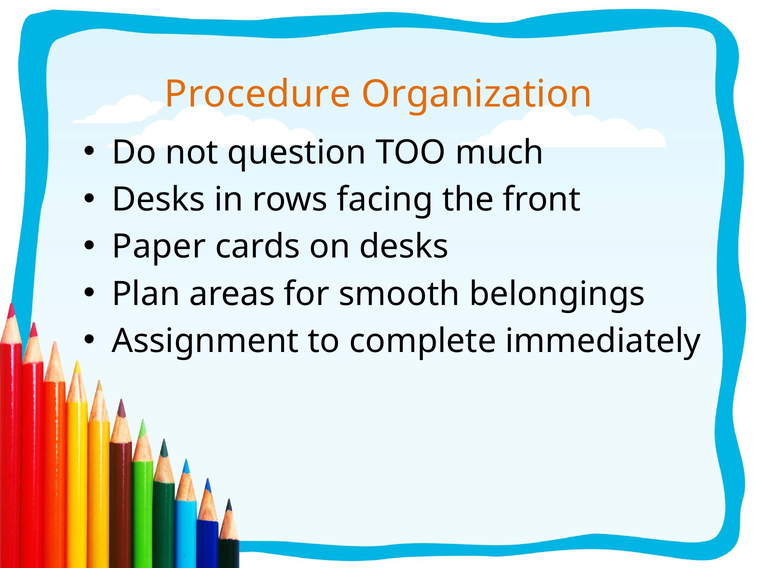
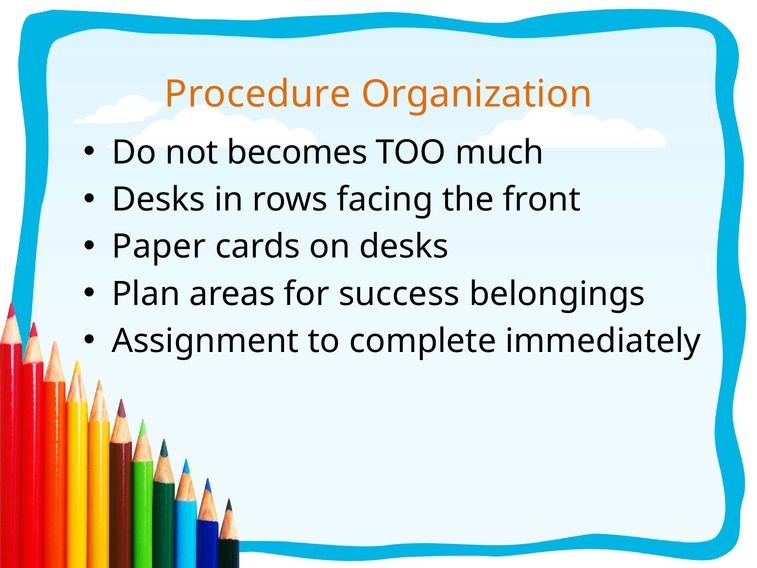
question: question -> becomes (297, 152)
smooth: smooth -> success (399, 294)
